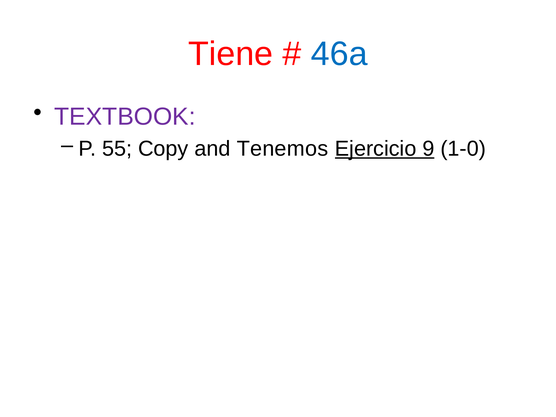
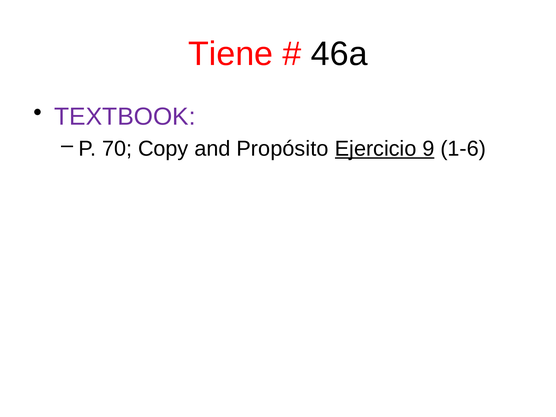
46a colour: blue -> black (339, 54)
55: 55 -> 70 (117, 149)
Tenemos: Tenemos -> Propósito (283, 149)
1-0: 1-0 -> 1-6 (463, 149)
